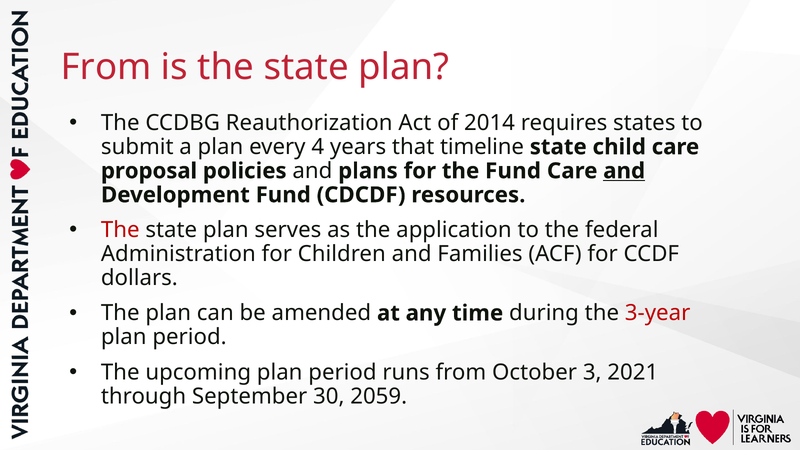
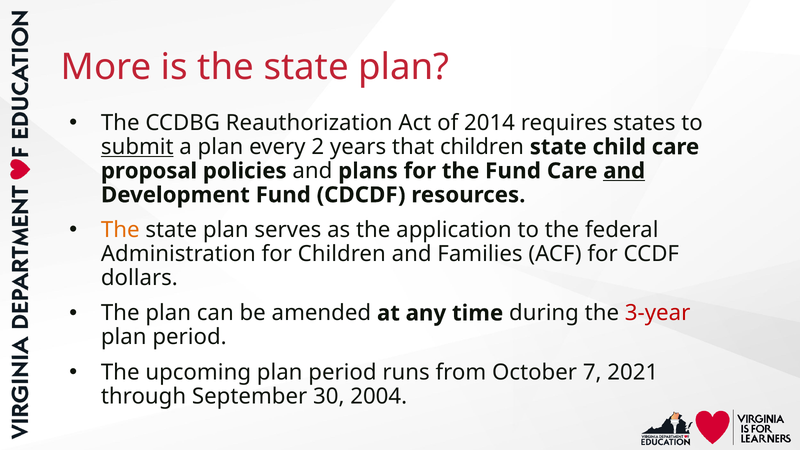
From: From -> More (106, 67)
submit underline: none -> present (137, 147)
4: 4 -> 2 (318, 147)
that timeline: timeline -> children (482, 147)
The colour: red -> orange (120, 230)
3: 3 -> 7 (592, 372)
2059: 2059 -> 2004 (379, 396)
